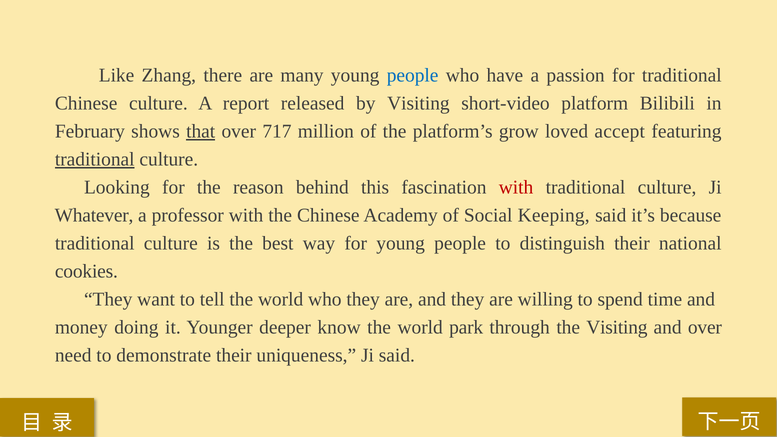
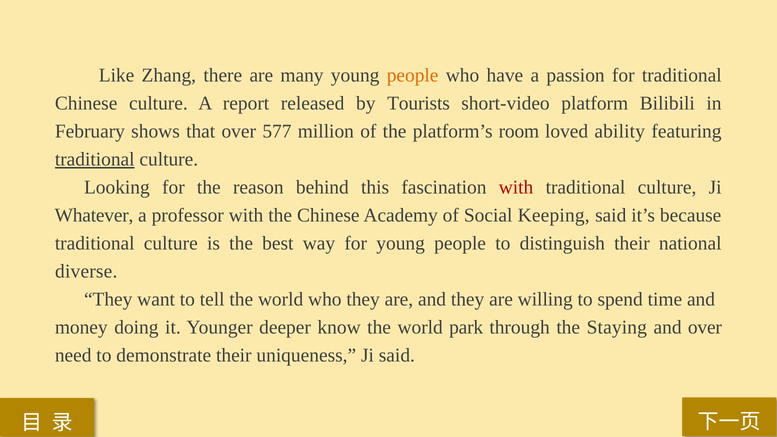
people colour: blue -> orange (413, 75)
by Visiting: Visiting -> Tourists (418, 103)
that underline: present -> none (201, 131)
717: 717 -> 577 (277, 131)
grow: grow -> room (519, 131)
accept: accept -> ability (620, 131)
cookies: cookies -> diverse (86, 271)
the Visiting: Visiting -> Staying (617, 327)
